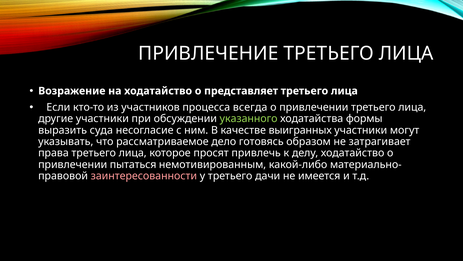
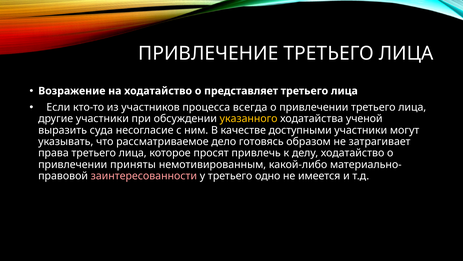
указанного colour: light green -> yellow (249, 118)
формы: формы -> ученой (364, 118)
выигранных: выигранных -> доступными (300, 130)
пытаться: пытаться -> приняты (133, 164)
дачи: дачи -> одно (268, 176)
